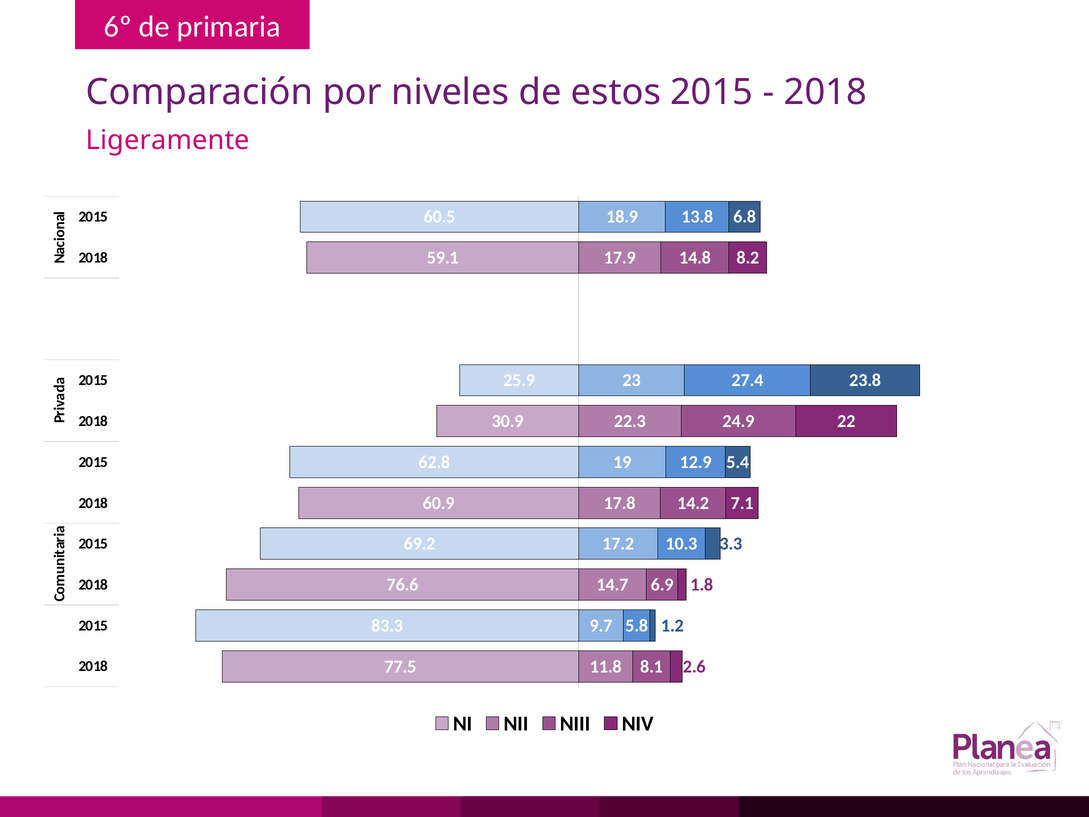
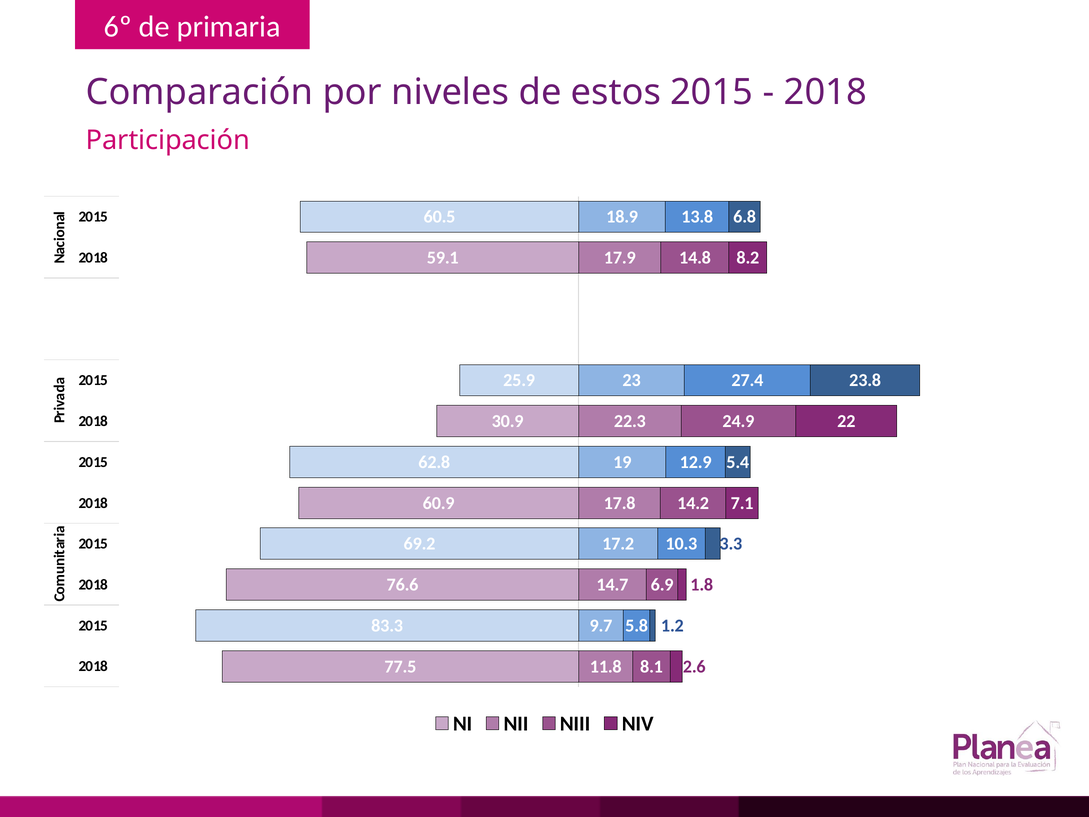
Ligeramente: Ligeramente -> Participación (168, 140)
